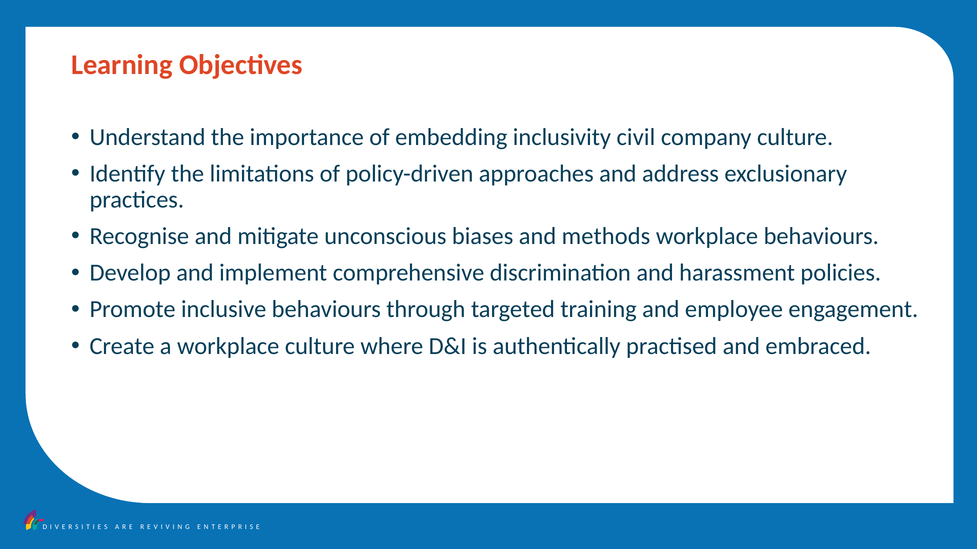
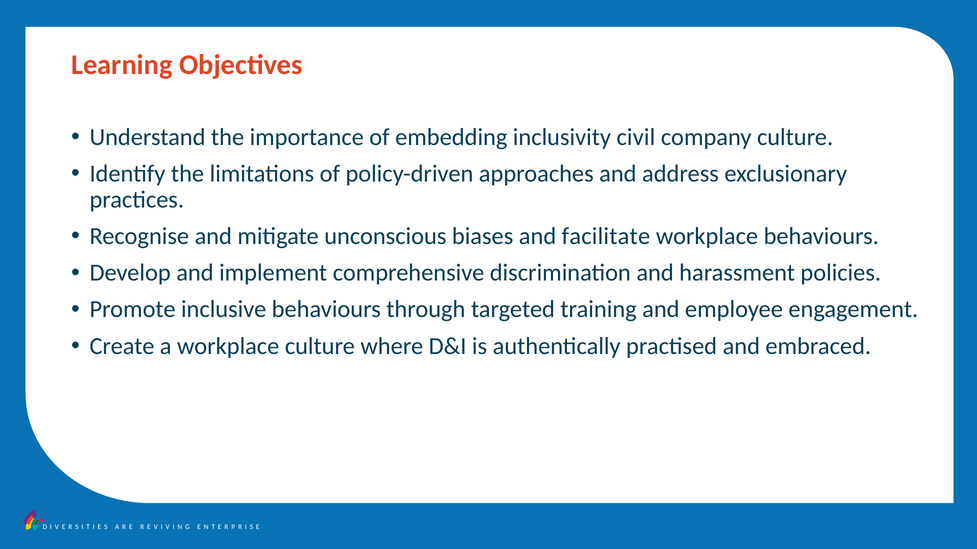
methods: methods -> facilitate (606, 237)
